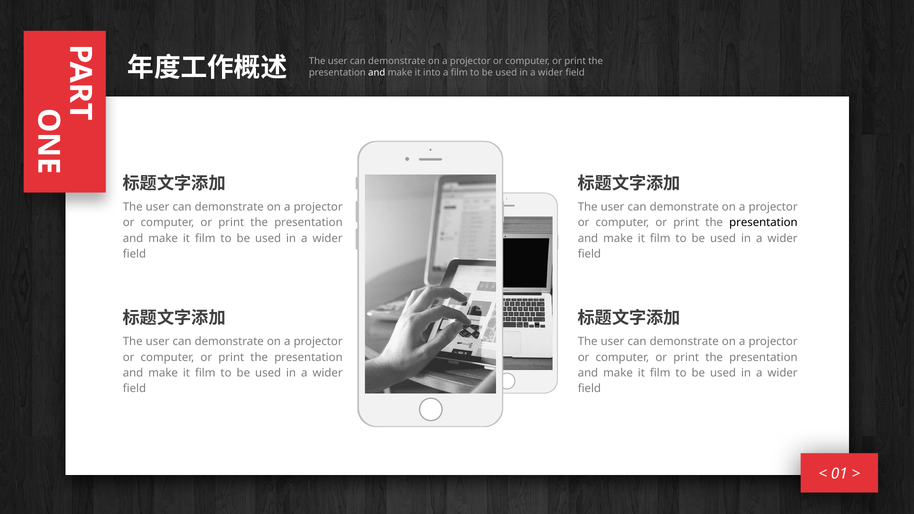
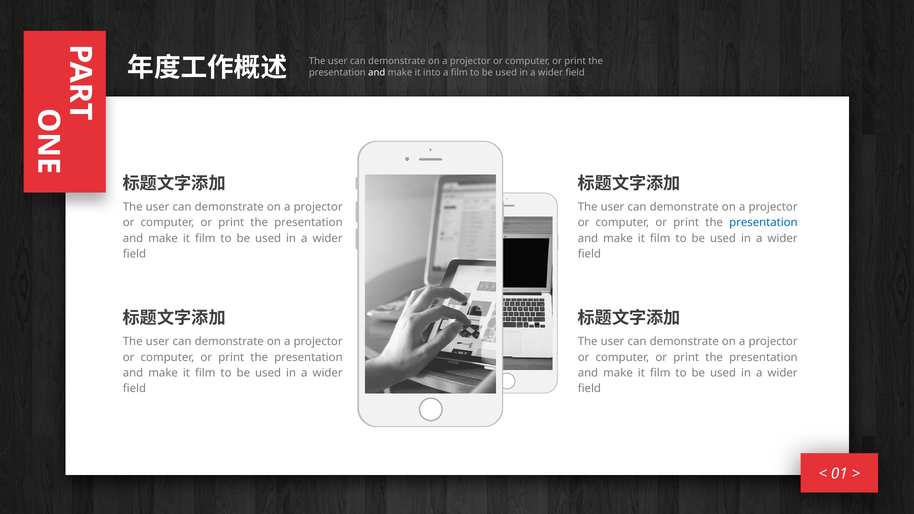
presentation colour: black -> blue (763, 223)
